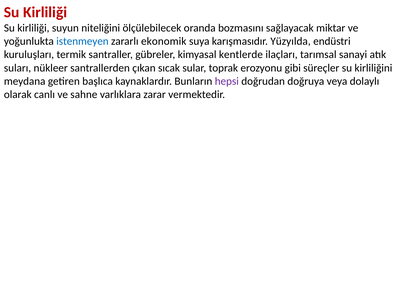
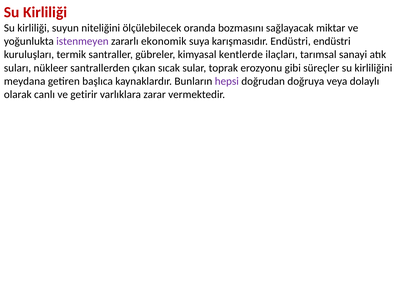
istenmeyen colour: blue -> purple (82, 41)
karışmasıdır Yüzyılda: Yüzyılda -> Endüstri (291, 41)
sahne: sahne -> getirir (84, 95)
